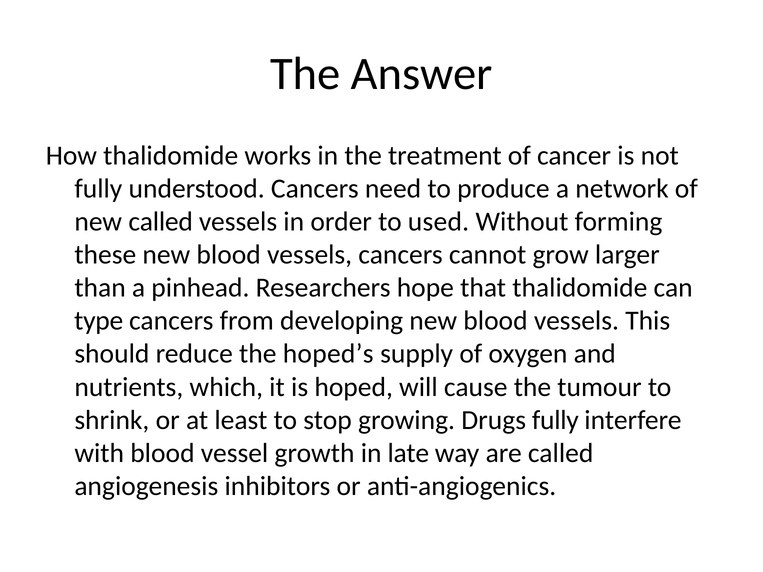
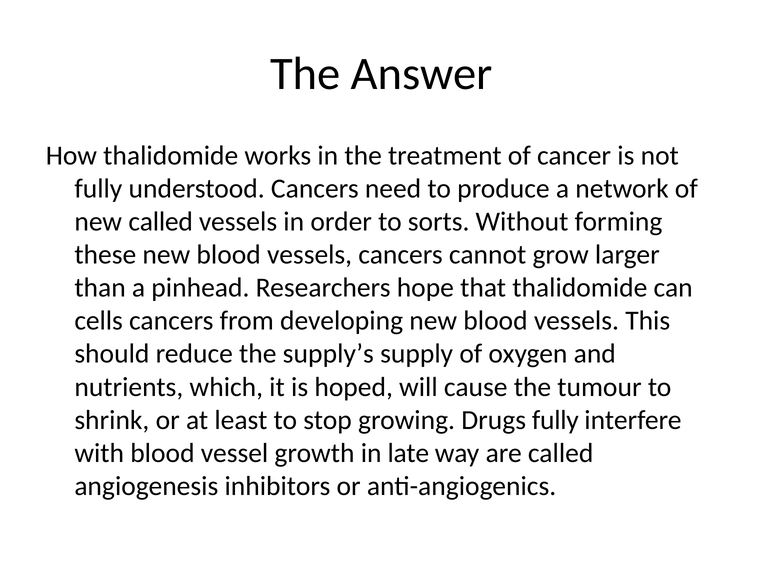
used: used -> sorts (439, 222)
type: type -> cells (99, 321)
hoped’s: hoped’s -> supply’s (328, 354)
